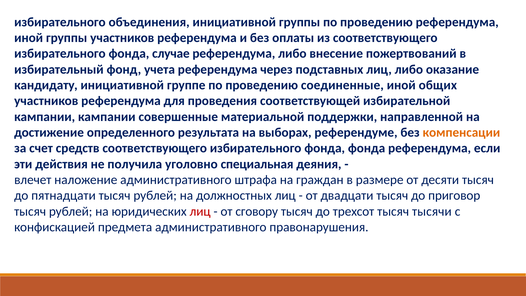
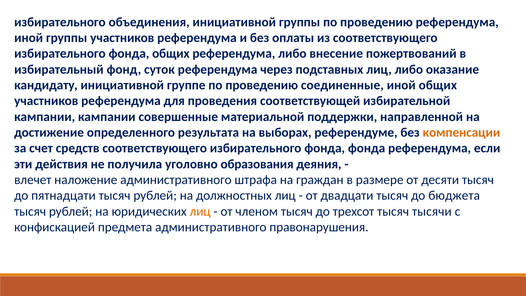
фонда случае: случае -> общих (171, 54)
учета: учета -> суток (159, 69)
специальная: специальная -> образования (257, 164)
приговор: приговор -> бюджета (454, 196)
лиц colour: red -> orange (200, 211)
сговору: сговору -> членом (257, 211)
